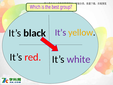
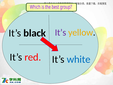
white colour: purple -> blue (79, 59)
